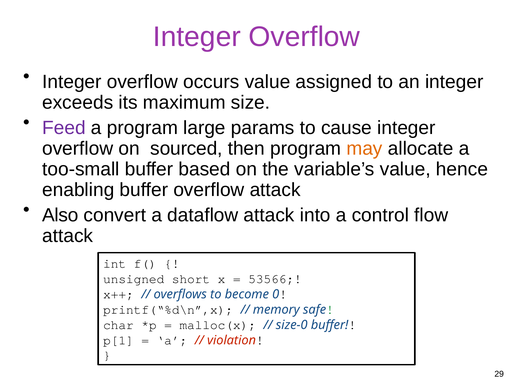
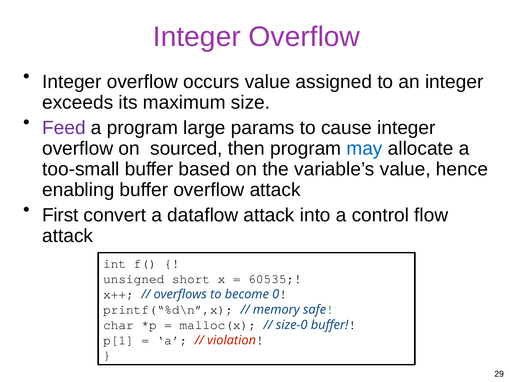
may colour: orange -> blue (365, 148)
Also: Also -> First (60, 215)
53566: 53566 -> 60535 (275, 279)
